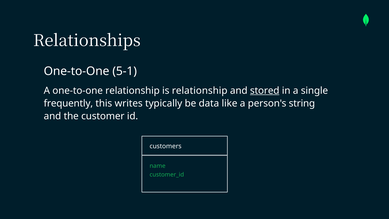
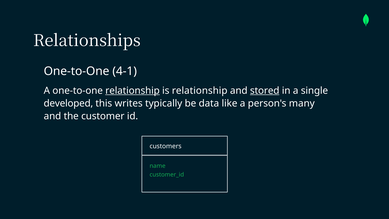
5-1: 5-1 -> 4-1 (125, 71)
relationship underline: none -> present (133, 90)
frequently: frequently -> developed (68, 103)
string: string -> many (302, 103)
